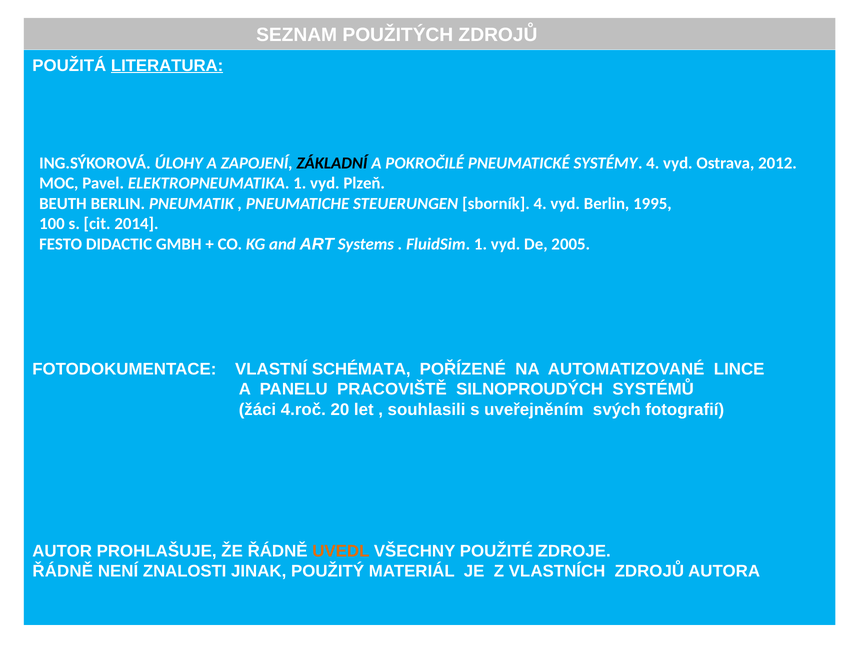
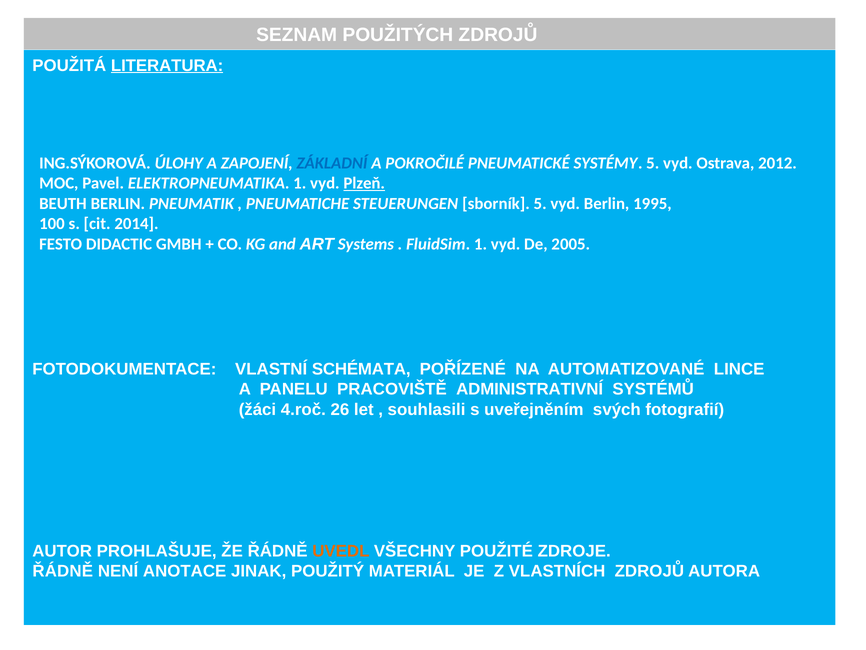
ZÁKLADNÍ colour: black -> blue (332, 163)
SYSTÉMY 4: 4 -> 5 (653, 163)
Plzeň underline: none -> present (364, 183)
sborník 4: 4 -> 5 (540, 203)
SILNOPROUDÝCH: SILNOPROUDÝCH -> ADMINISTRATIVNÍ (530, 389)
20: 20 -> 26 (340, 409)
ZNALOSTI: ZNALOSTI -> ANOTACE (185, 571)
